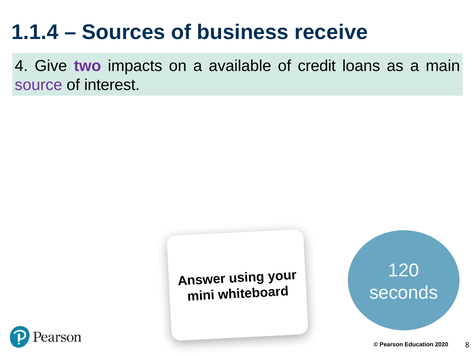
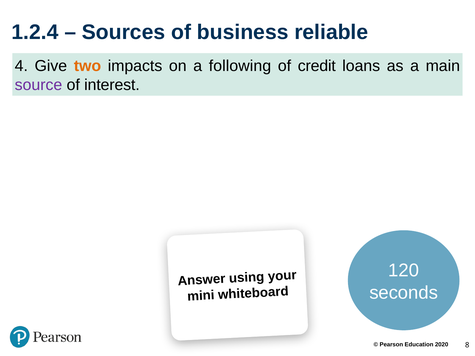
1.1.4: 1.1.4 -> 1.2.4 (35, 32)
receive: receive -> reliable (331, 32)
two colour: purple -> orange (88, 66)
available: available -> following (240, 66)
